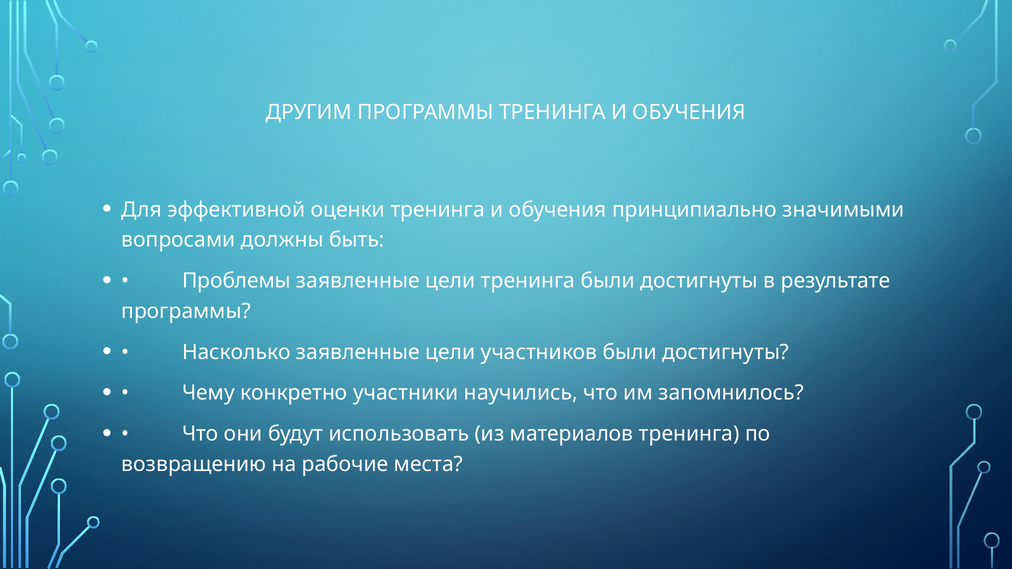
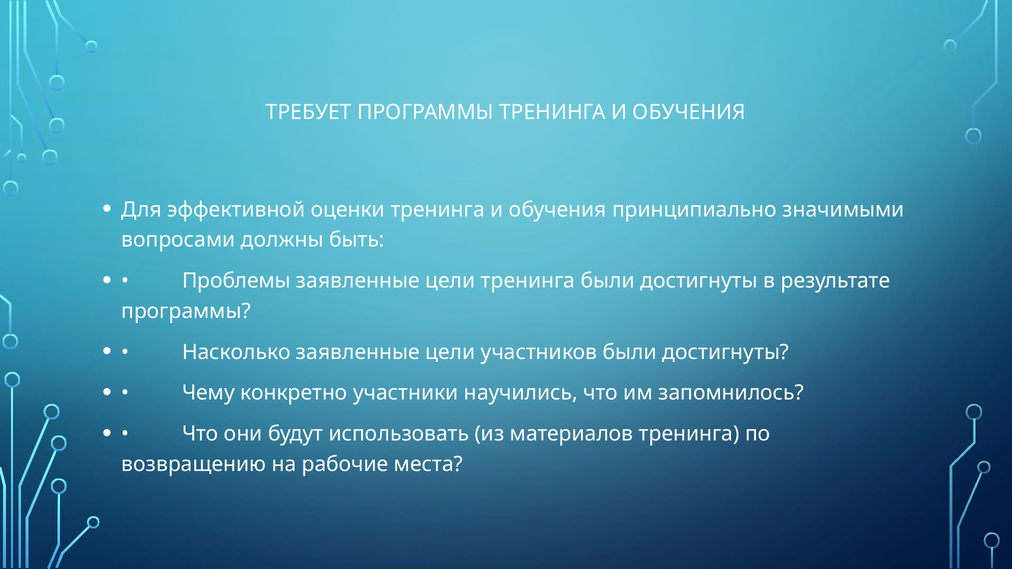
ДРУГИМ: ДРУГИМ -> ТРЕБУЕТ (309, 113)
